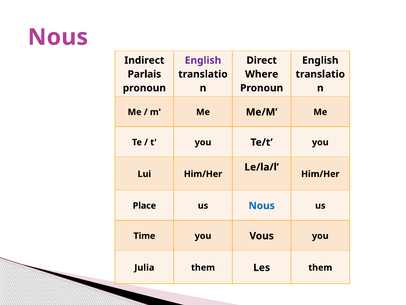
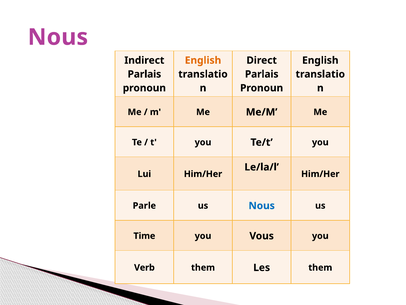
English colour: purple -> orange (203, 60)
Where: Where -> Parlais (262, 74)
Place: Place -> Parle (144, 205)
Julia: Julia -> Verb (144, 267)
